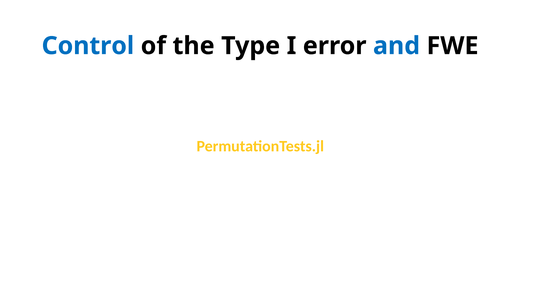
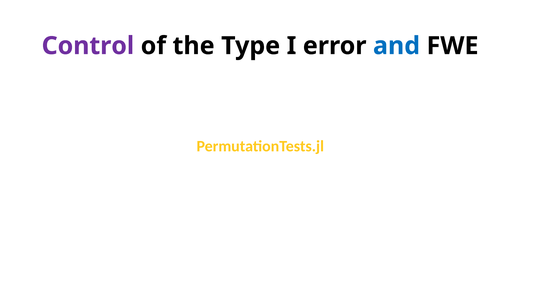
Control colour: blue -> purple (88, 46)
